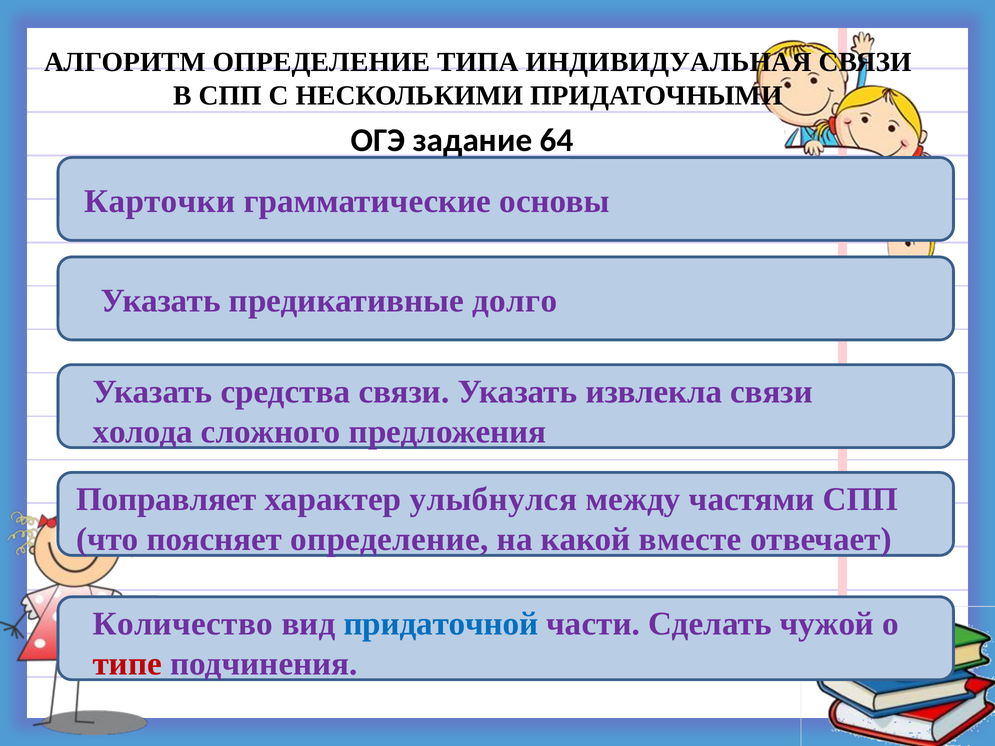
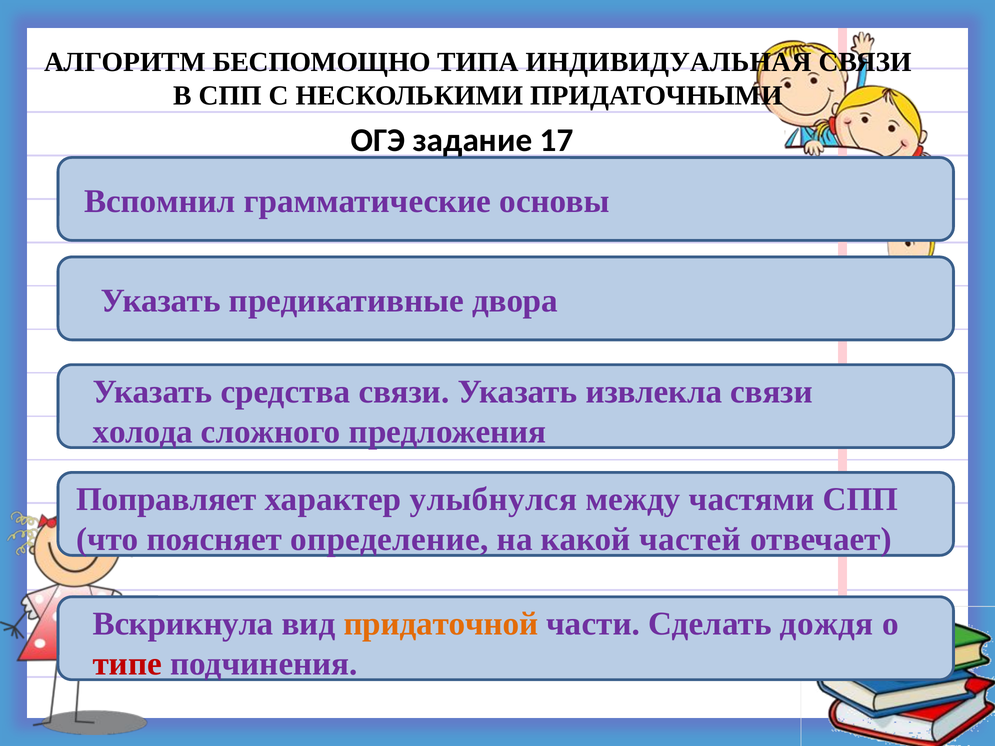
АЛГОРИТМ ОПРЕДЕЛЕНИЕ: ОПРЕДЕЛЕНИЕ -> БЕСПОМОЩНО (322, 62)
64: 64 -> 17 (557, 140)
Карточки: Карточки -> Вспомнил (160, 201)
долго: долго -> двора (515, 301)
вместе: вместе -> частей (690, 540)
Количество: Количество -> Вскрикнула (183, 624)
придаточной colour: blue -> orange (441, 624)
чужой: чужой -> дождя (827, 624)
